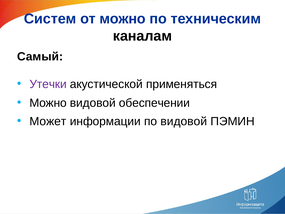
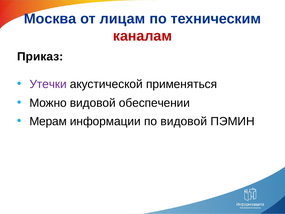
Систем: Систем -> Москва (50, 19)
от можно: можно -> лицам (122, 19)
каналам colour: black -> red (142, 36)
Самый: Самый -> Приказ (40, 57)
Может: Может -> Мерам (48, 121)
